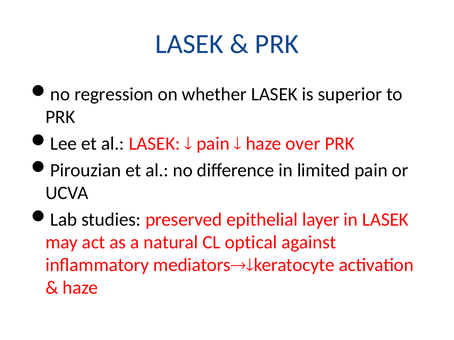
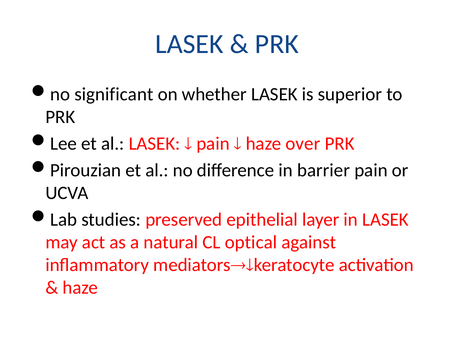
regression: regression -> significant (114, 94)
limited: limited -> barrier (324, 171)
